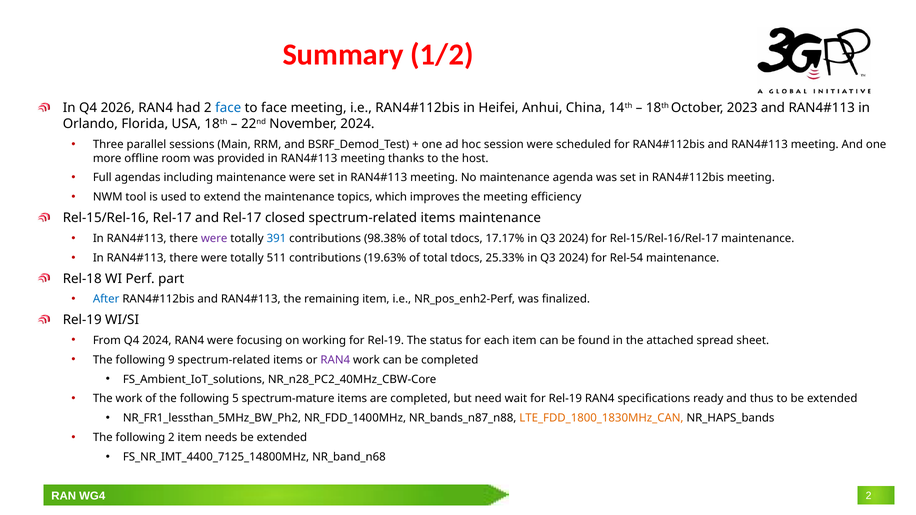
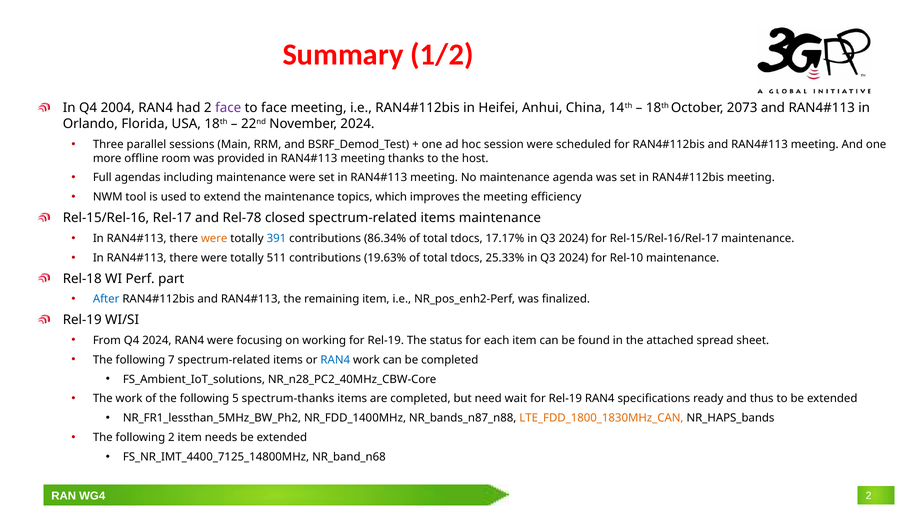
2026: 2026 -> 2004 (118, 108)
face colour: blue -> purple (228, 108)
2023: 2023 -> 2073 (742, 108)
and Rel-17: Rel-17 -> Rel-78 (242, 218)
were colour: purple -> orange (214, 239)
98.38%: 98.38% -> 86.34% (385, 239)
Rel-54: Rel-54 -> Rel-10 (626, 258)
9: 9 -> 7 (171, 360)
RAN4 colour: purple -> blue (335, 360)
spectrum-mature: spectrum-mature -> spectrum-thanks (288, 399)
